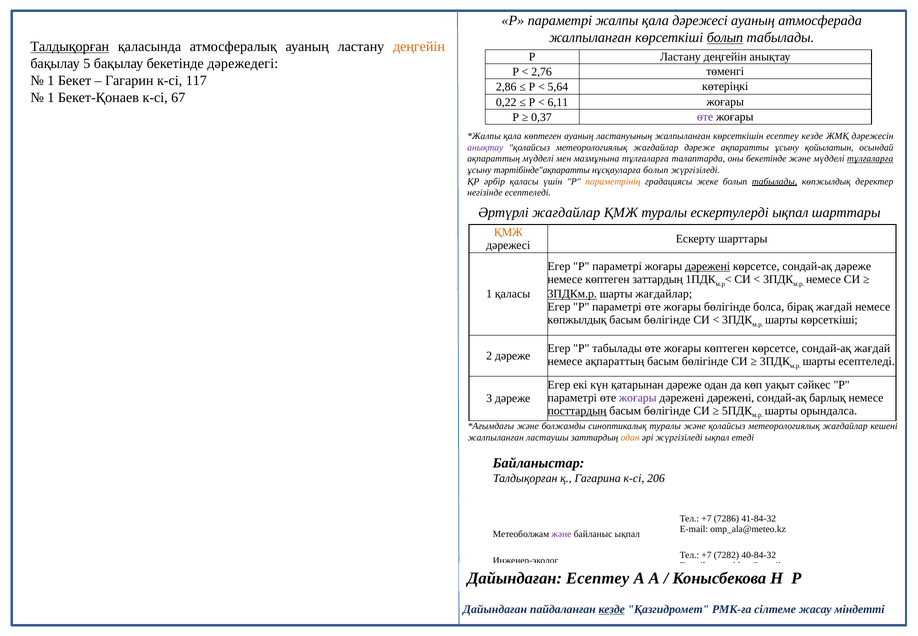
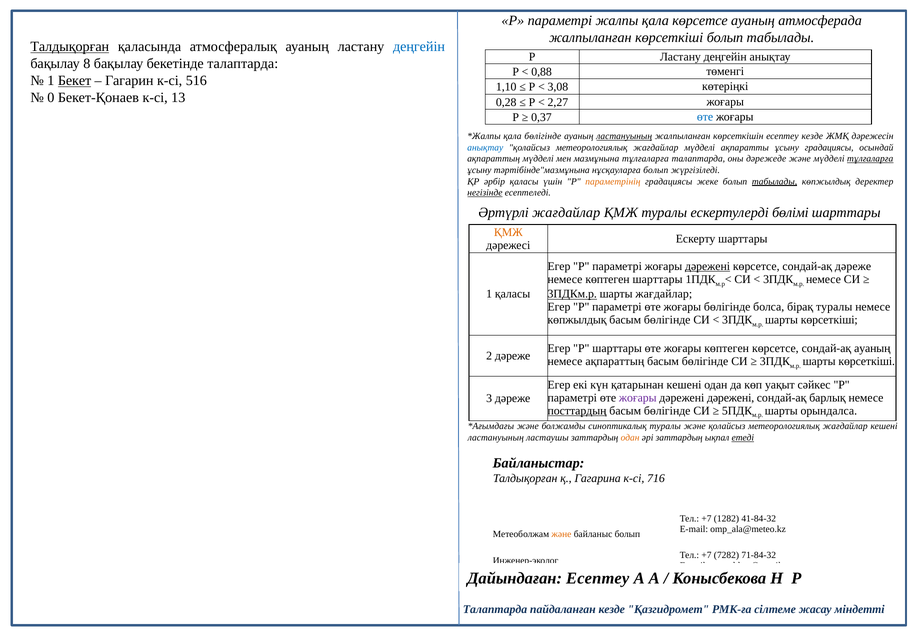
қала дәрежесі: дәрежесі -> көрсетсе (700, 21)
болып underline: present -> none (725, 38)
деңгейін colour: orange -> blue (419, 47)
5: 5 -> 8 (87, 64)
бекетінде дәрежедегі: дәрежедегі -> талаптарда (243, 64)
2,76: 2,76 -> 0,88 (542, 72)
Бекет underline: none -> present (75, 81)
117: 117 -> 516 (196, 81)
2,86: 2,86 -> 1,10 (506, 87)
5,64: 5,64 -> 3,08 (558, 87)
1: 1 -> 0 (51, 98)
67: 67 -> 13 (178, 98)
0,22: 0,22 -> 0,28 (506, 102)
6,11: 6,11 -> 2,27 (558, 102)
өте colour: purple -> blue (705, 117)
қала көптеген: көптеген -> бөлігінде (543, 136)
ластануының underline: none -> present (624, 136)
анықтау colour: purple -> blue (485, 147)
жағдайлар дәреже: дәреже -> мүдделі (700, 147)
ұсыну қойылатын: қойылатын -> градациясы (829, 147)
оны бекетінде: бекетінде -> дәрежеде (766, 159)
тәртібінде"ақпаратты: тәртібінде"ақпаратты -> тәртібінде"мазмұнына (542, 170)
негізінде underline: none -> present (485, 193)
ескертулерді ықпал: ықпал -> бөлімі (790, 212)
көптеген заттардың: заттардың -> шарттары (658, 279)
бірақ жағдай: жағдай -> туралы (834, 307)
Р табылады: табылады -> шарттары (617, 348)
сондай-ақ жағдай: жағдай -> ауаның (872, 348)
есептеледі: есептеледі -> көрсеткіші (867, 361)
қатарынан дәреже: дәреже -> кешені (684, 384)
жалпыланған: жалпыланған -> ластануының (496, 437)
әрі жүргізіледі: жүргізіледі -> заттардың (679, 437)
етеді underline: none -> present (743, 437)
206: 206 -> 716 (656, 478)
7286: 7286 -> 1282 (726, 518)
және colour: purple -> orange (561, 534)
байланыс ықпал: ықпал -> болып (627, 534)
40-84-32: 40-84-32 -> 71-84-32 (759, 555)
Дайындаған: Дайындаған -> Талаптарда (495, 609)
кезде underline: present -> none (612, 609)
